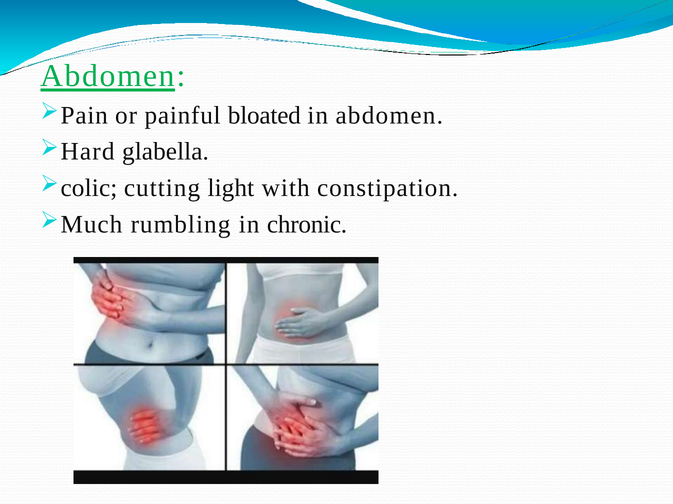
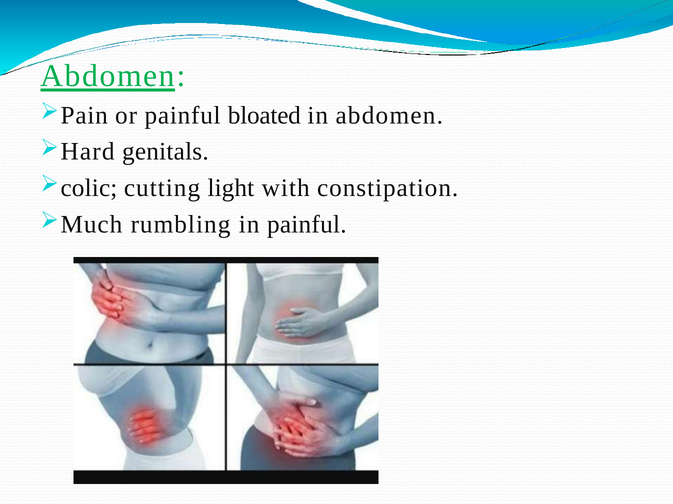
glabella: glabella -> genitals (165, 152)
in chronic: chronic -> painful (307, 225)
